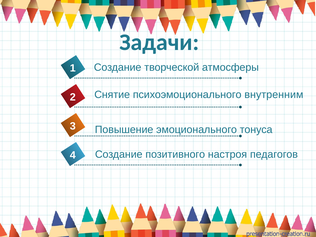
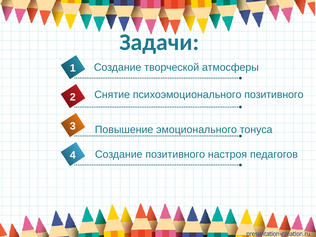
психоэмоционального внутренним: внутренним -> позитивного (274, 95)
